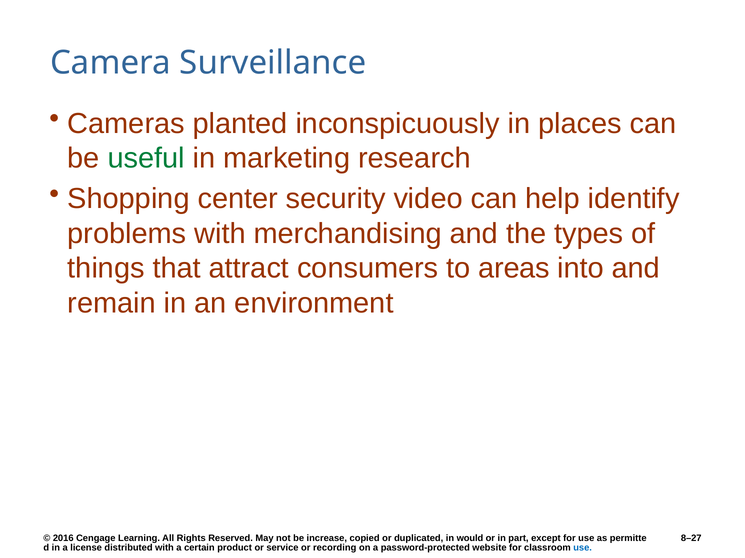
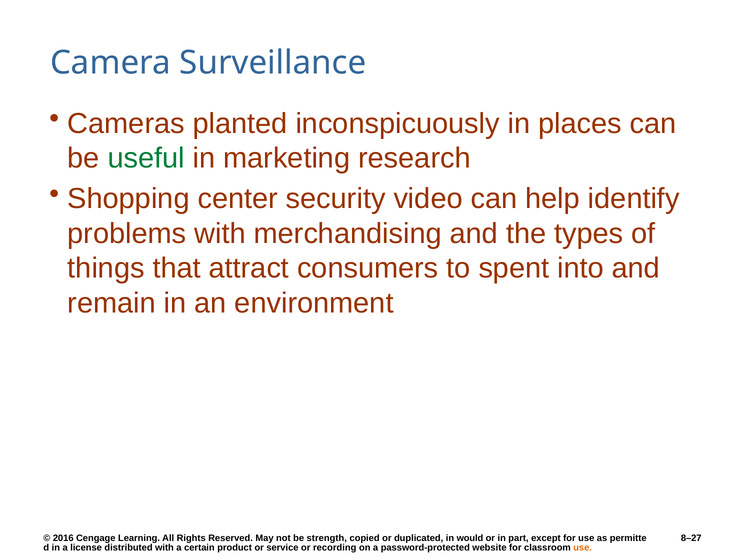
areas: areas -> spent (514, 269)
increase: increase -> strength (327, 539)
use colour: blue -> orange (583, 548)
